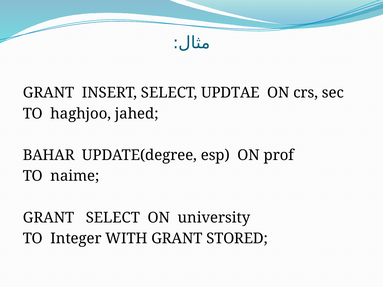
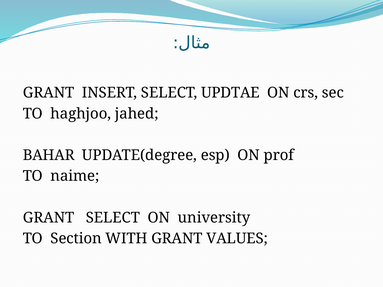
Integer: Integer -> Section (76, 239)
STORED: STORED -> VALUES (237, 239)
